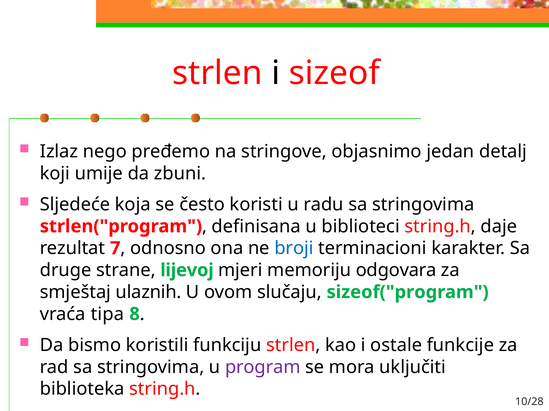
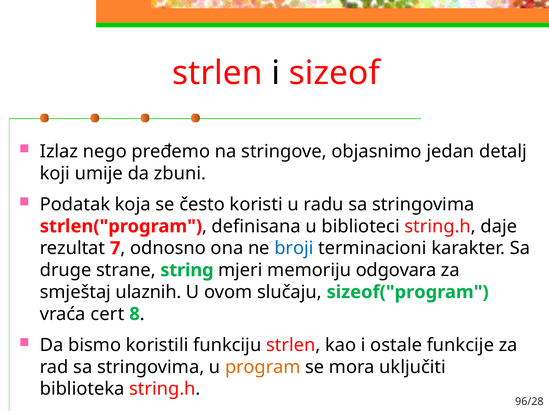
Sljedeće: Sljedeće -> Podatak (75, 205)
lijevoj: lijevoj -> string (187, 271)
tipa: tipa -> cert (107, 315)
program colour: purple -> orange (263, 368)
10/28: 10/28 -> 96/28 (529, 403)
